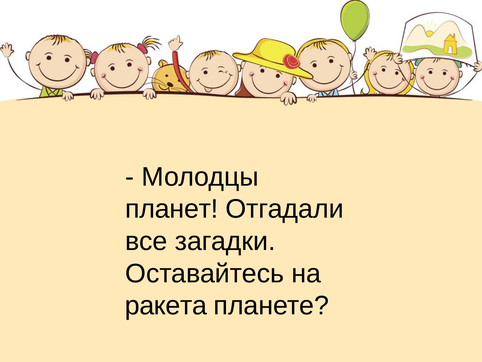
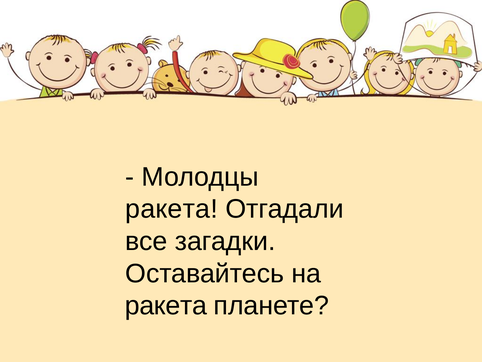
планет: планет -> ракета (172, 209)
